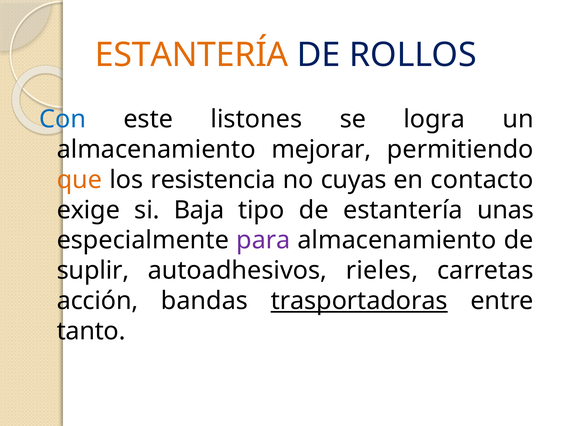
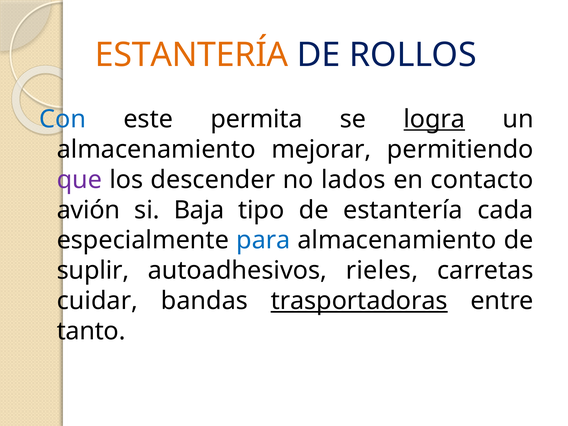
listones: listones -> permita (257, 119)
logra underline: none -> present (434, 119)
que colour: orange -> purple (79, 180)
resistencia: resistencia -> descender (213, 180)
cuyas: cuyas -> lados (353, 180)
exige: exige -> avión (88, 210)
unas: unas -> cada (505, 210)
para colour: purple -> blue (263, 240)
acción: acción -> cuidar (97, 301)
